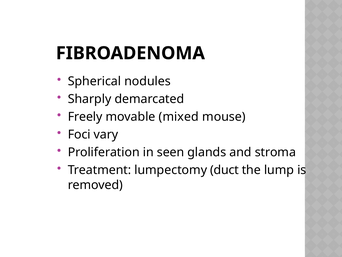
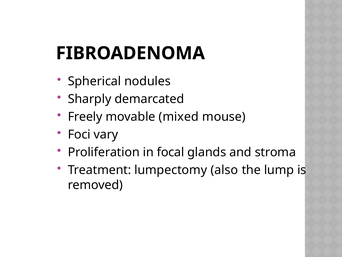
seen: seen -> focal (171, 152)
duct: duct -> also (224, 170)
